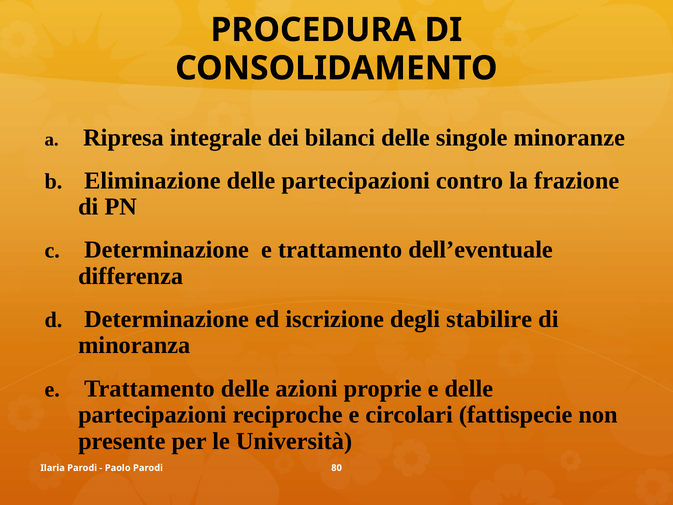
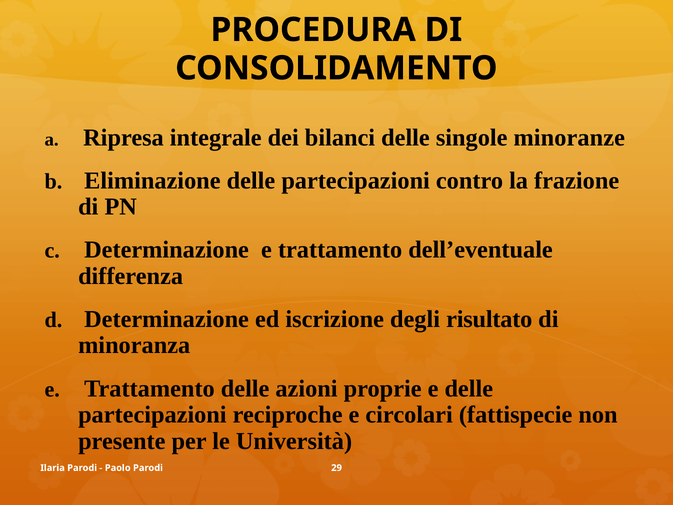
stabilire: stabilire -> risultato (489, 319)
80: 80 -> 29 (337, 468)
